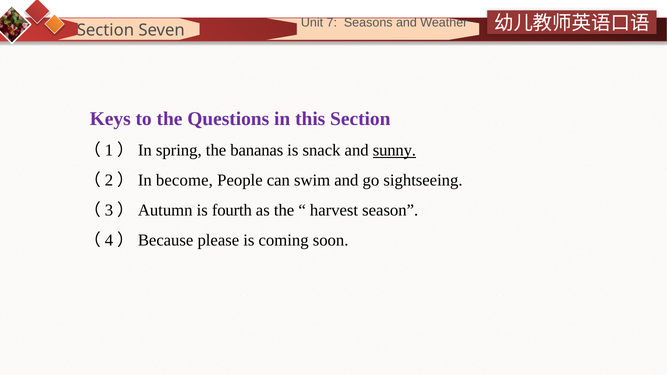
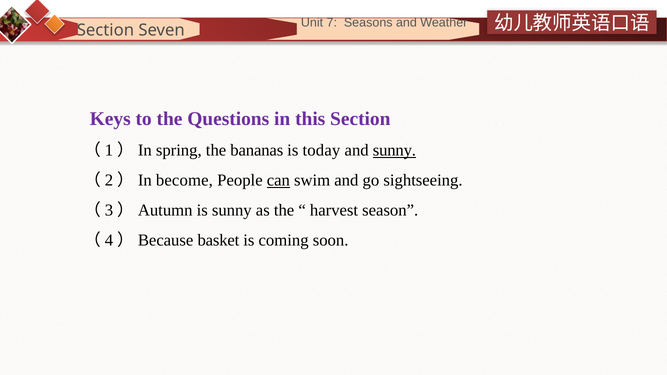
snack: snack -> today (321, 150)
can underline: none -> present (278, 180)
is fourth: fourth -> sunny (232, 210)
please: please -> basket (218, 240)
